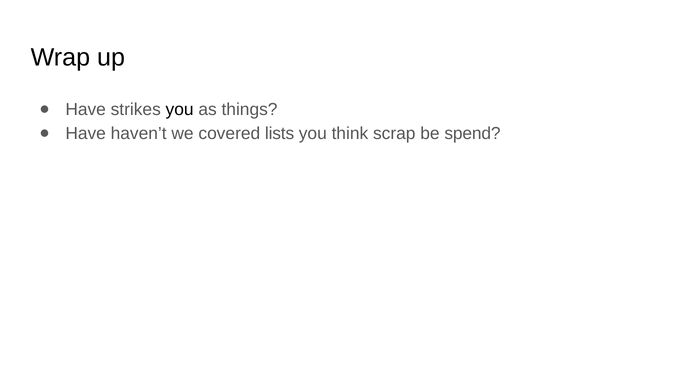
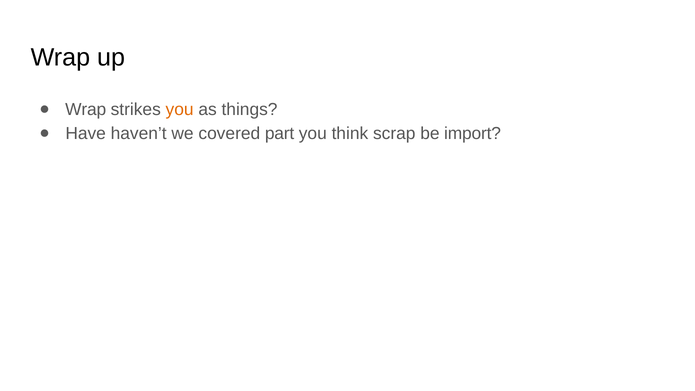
Have: Have -> Wrap (86, 109)
you colour: black -> orange (180, 109)
lists: lists -> part (280, 133)
spend: spend -> import (473, 133)
